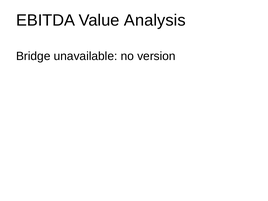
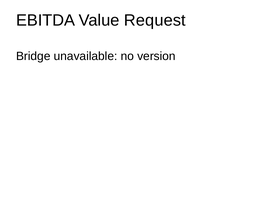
Analysis: Analysis -> Request (155, 20)
